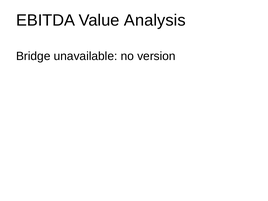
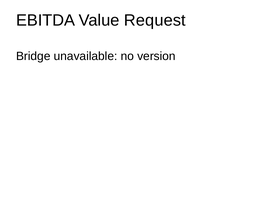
Analysis: Analysis -> Request (155, 20)
